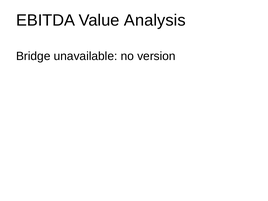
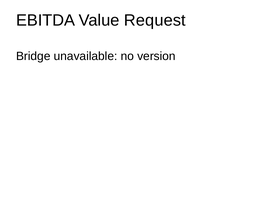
Analysis: Analysis -> Request (155, 20)
